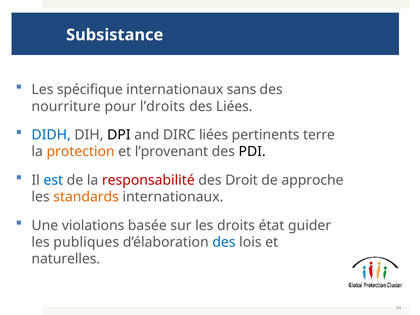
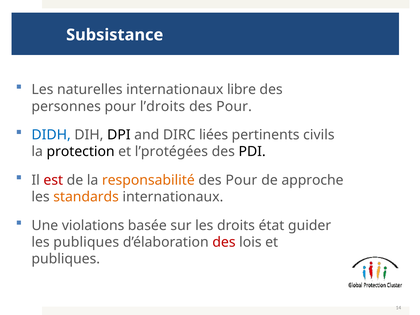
spécifique: spécifique -> naturelles (90, 90)
sans: sans -> libre (241, 90)
nourriture: nourriture -> personnes (66, 106)
Liées: Liées -> Pour (234, 106)
terre: terre -> civils (319, 135)
protection colour: orange -> black (81, 152)
l’provenant: l’provenant -> l’protégées (171, 152)
est colour: blue -> red (53, 180)
responsabilité colour: red -> orange (148, 180)
Droit: Droit -> Pour (241, 180)
des colour: blue -> red (224, 242)
naturelles: naturelles -> publiques (66, 259)
